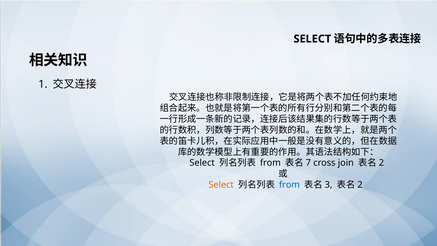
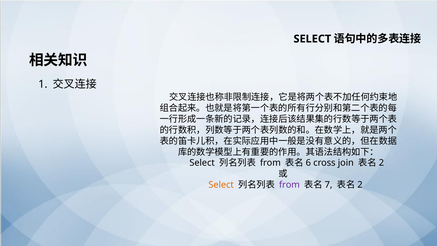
7: 7 -> 6 (308, 163)
from colour: blue -> purple (289, 185)
3: 3 -> 7 (329, 185)
